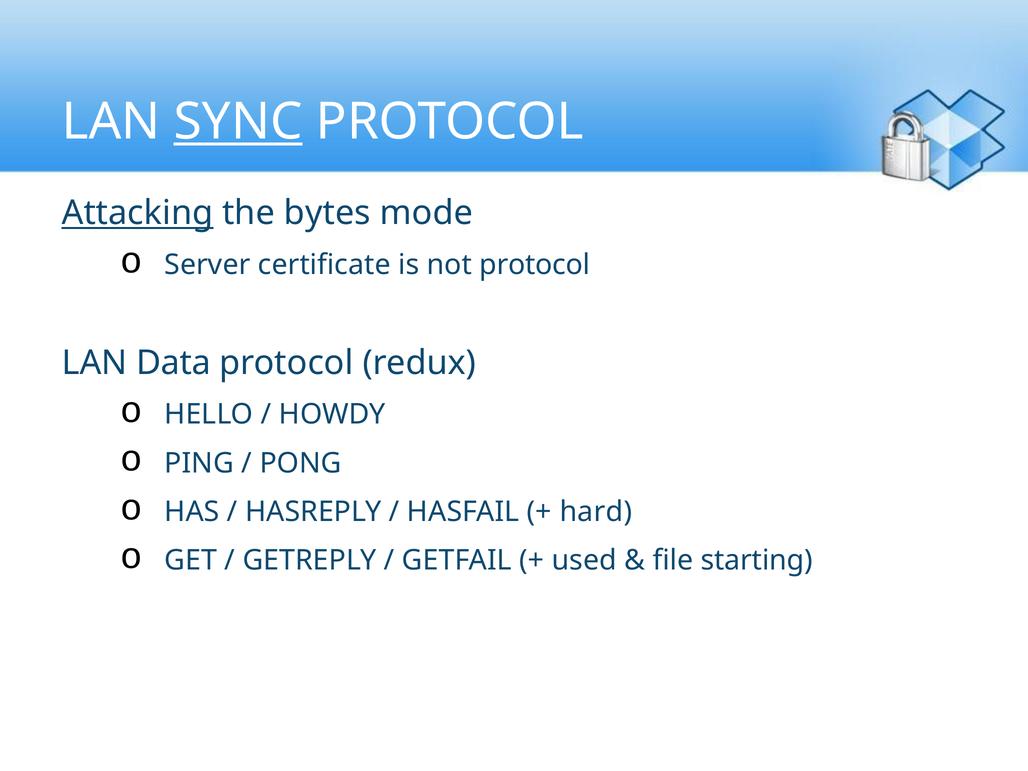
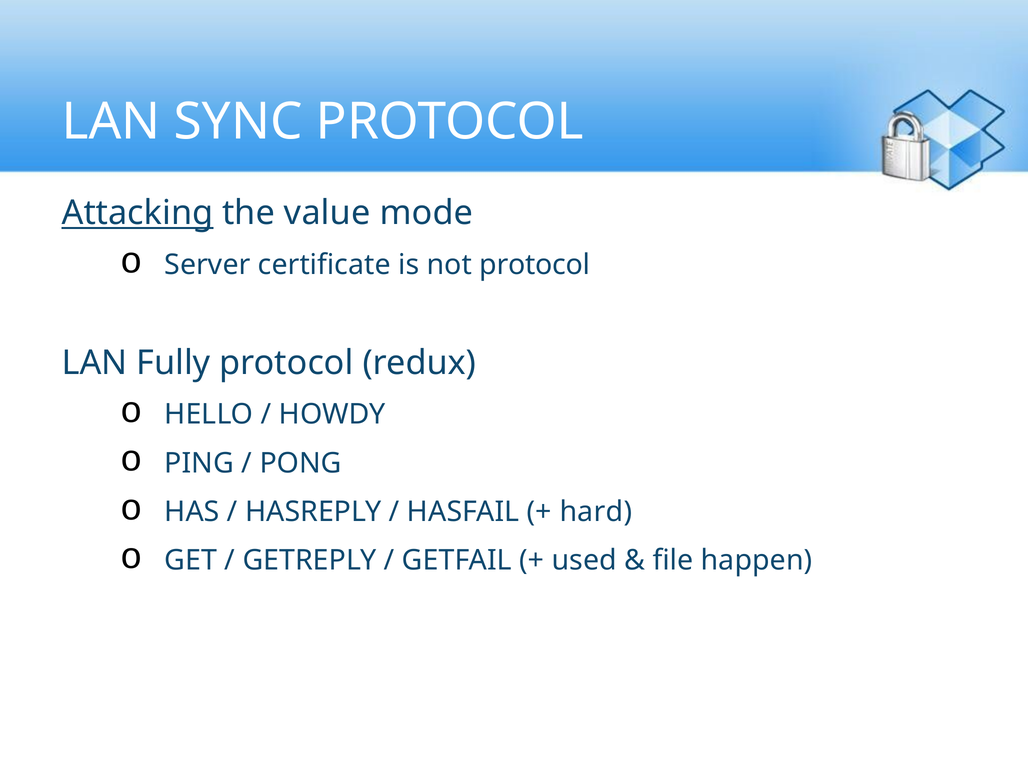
SYNC underline: present -> none (238, 122)
bytes: bytes -> value (327, 213)
Data: Data -> Fully (173, 363)
starting: starting -> happen (757, 560)
